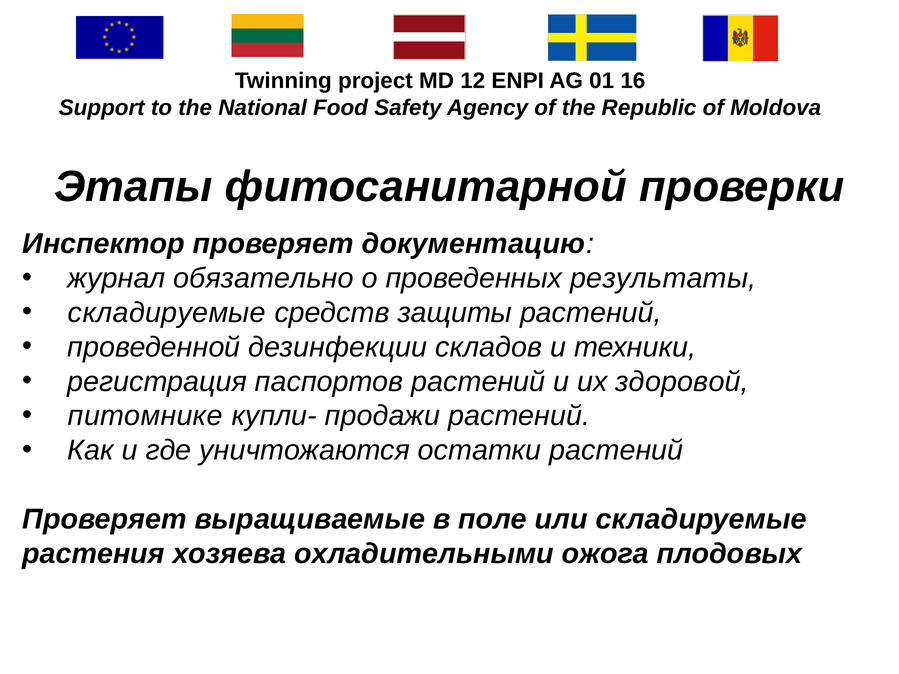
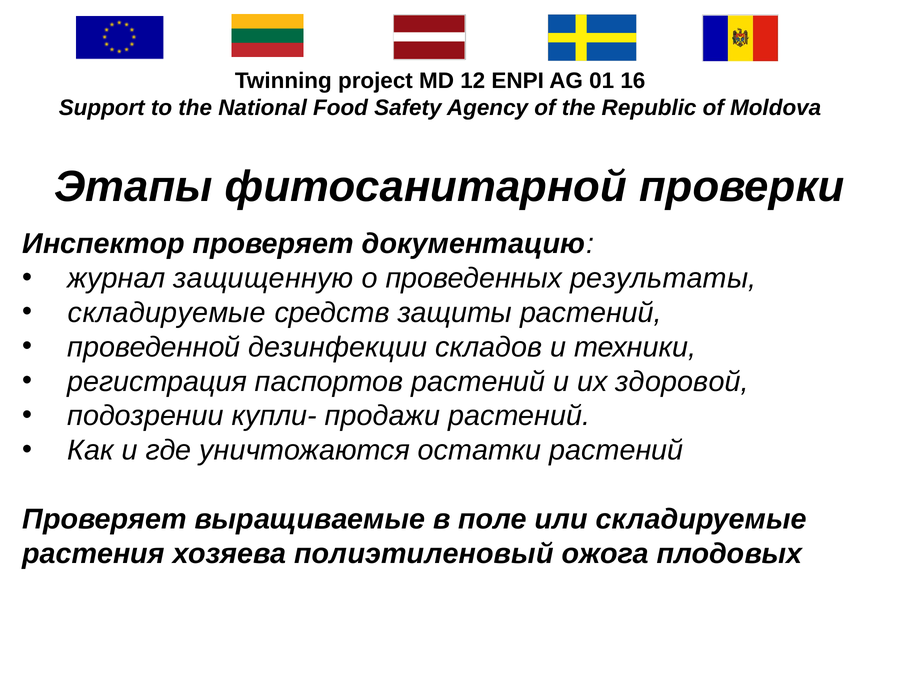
обязательно: обязательно -> защищенную (263, 278)
питомнике: питомнике -> подозрении (146, 416)
охладительными: охладительными -> полиэтиленовый (424, 554)
